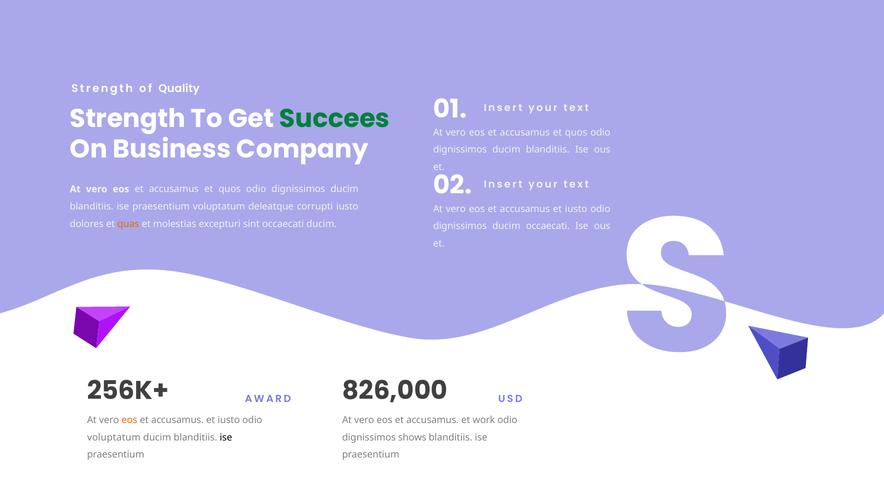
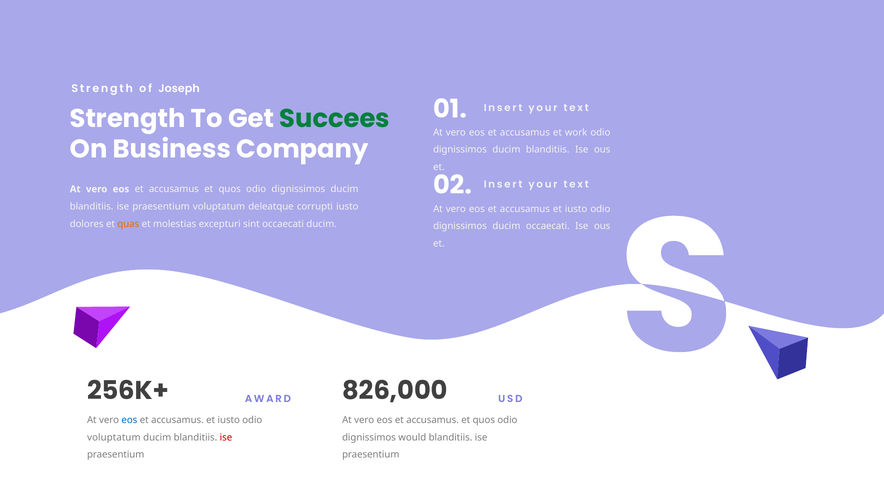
Quality: Quality -> Joseph (179, 89)
quos: quos -> work (576, 132)
eos colour: orange -> blue (129, 420)
work: work -> quos (484, 420)
ise colour: black -> red (226, 438)
shows: shows -> would (412, 438)
